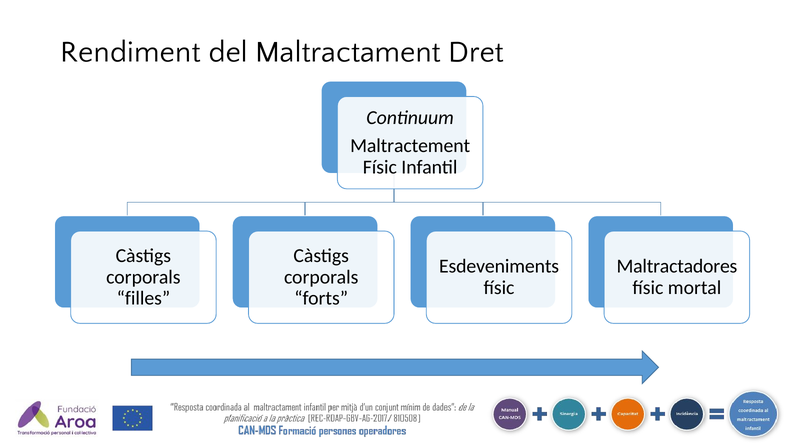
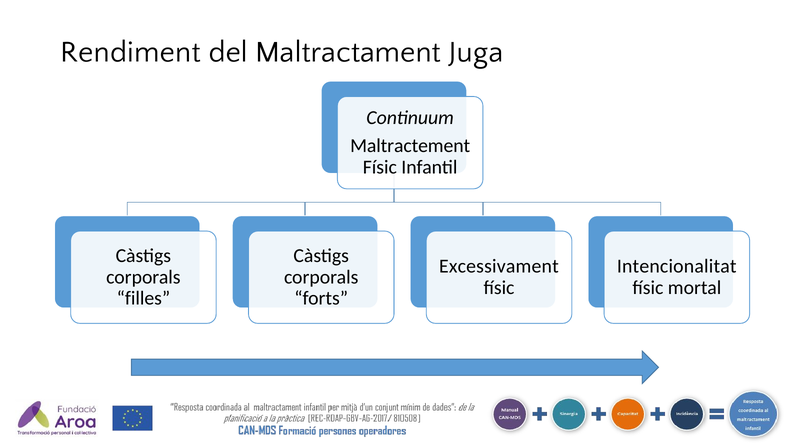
Dret: Dret -> Juga (476, 52)
Esdeveniments: Esdeveniments -> Excessivament (499, 267)
Maltractadores: Maltractadores -> Intencionalitat (677, 267)
